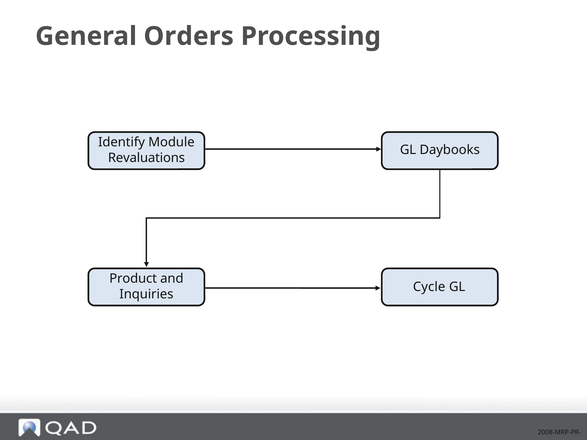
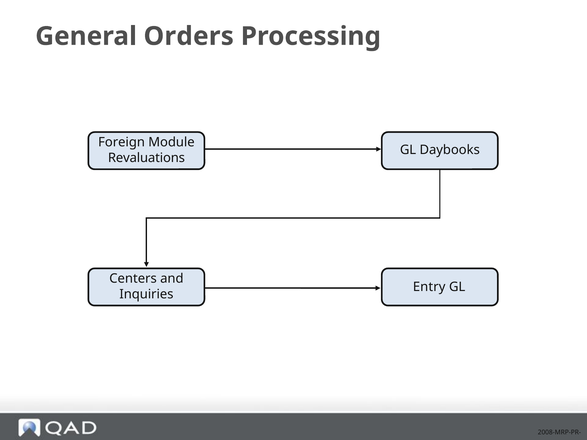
Identify: Identify -> Foreign (122, 142)
Product: Product -> Centers (133, 279)
Cycle: Cycle -> Entry (429, 287)
